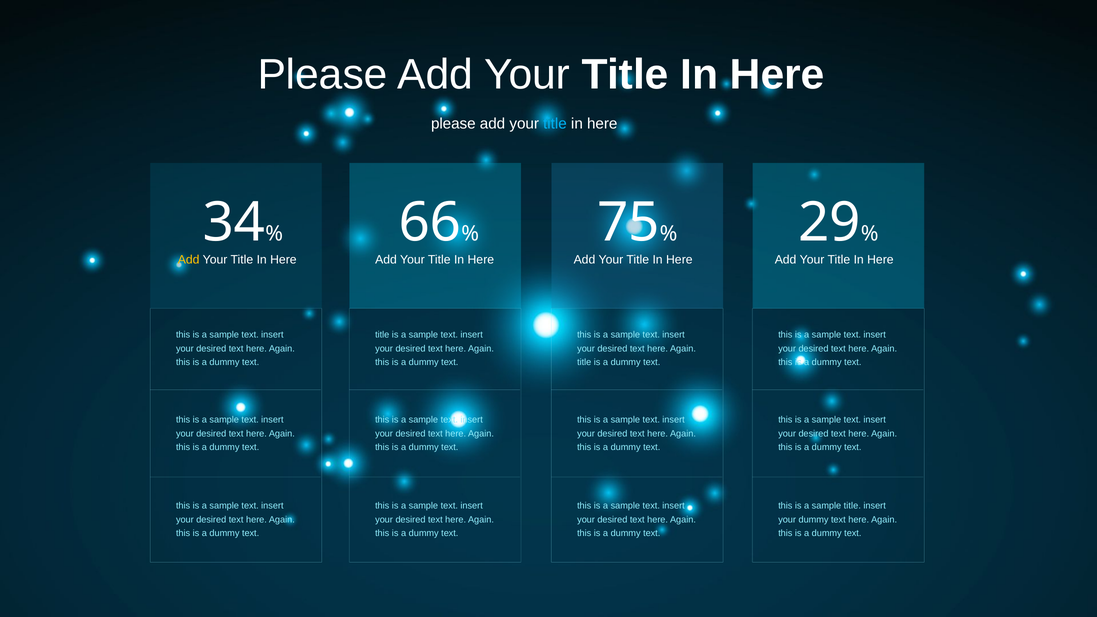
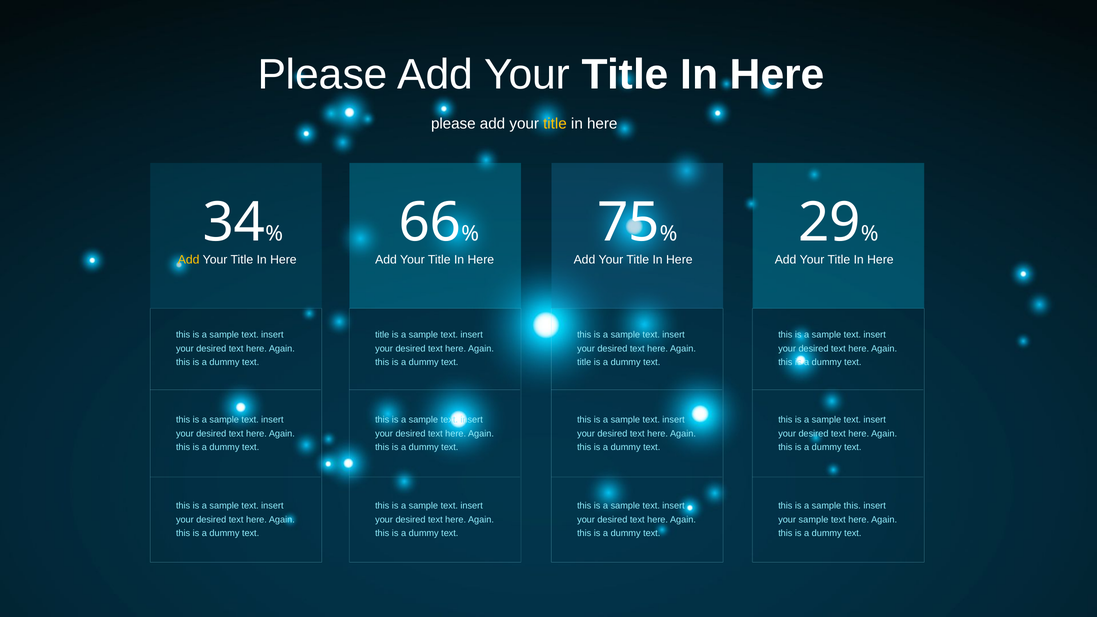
title colour: light blue -> yellow (555, 124)
sample title: title -> this (852, 506)
your dummy: dummy -> sample (814, 520)
